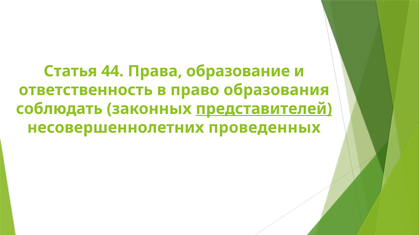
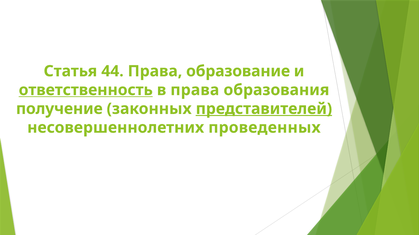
ответственность underline: none -> present (86, 90)
в право: право -> права (195, 90)
соблюдать: соблюдать -> получение (59, 109)
